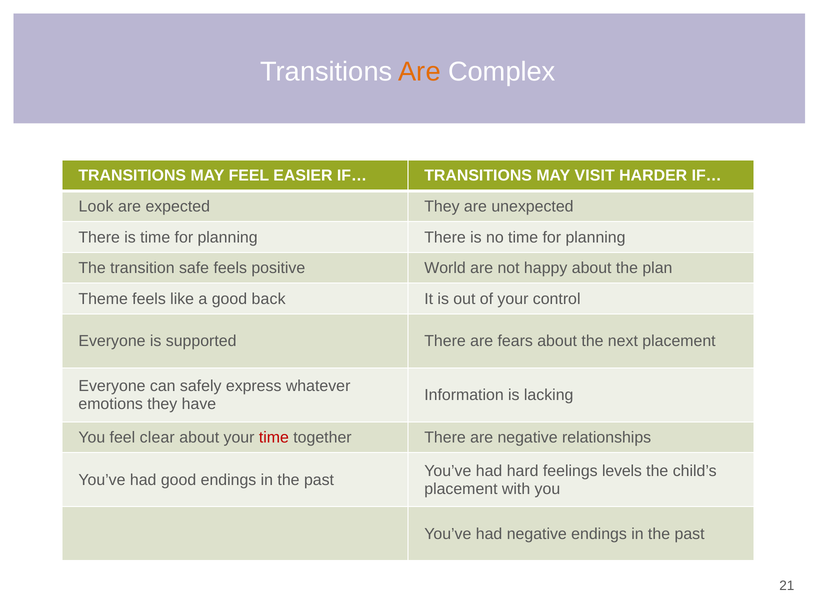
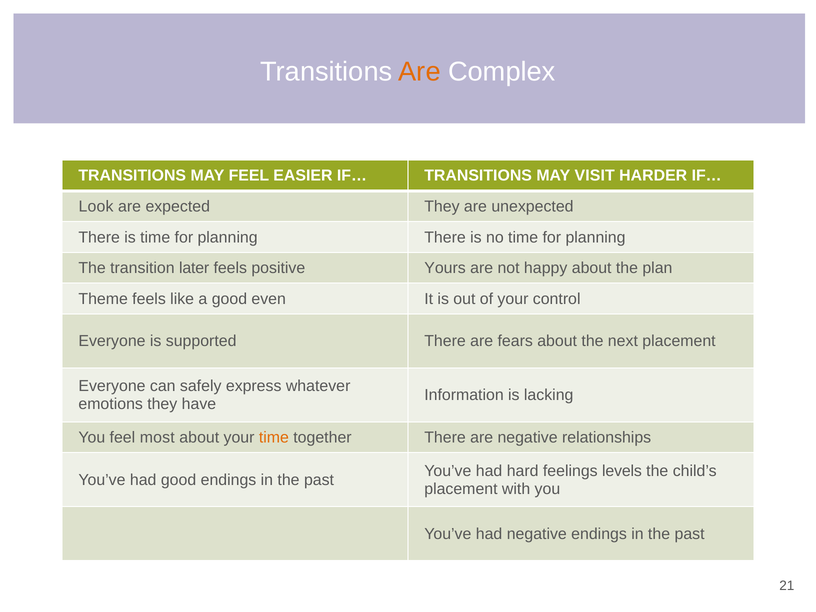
safe: safe -> later (194, 268)
World: World -> Yours (445, 268)
back: back -> even (269, 299)
clear: clear -> most (157, 438)
time colour: red -> orange (274, 438)
